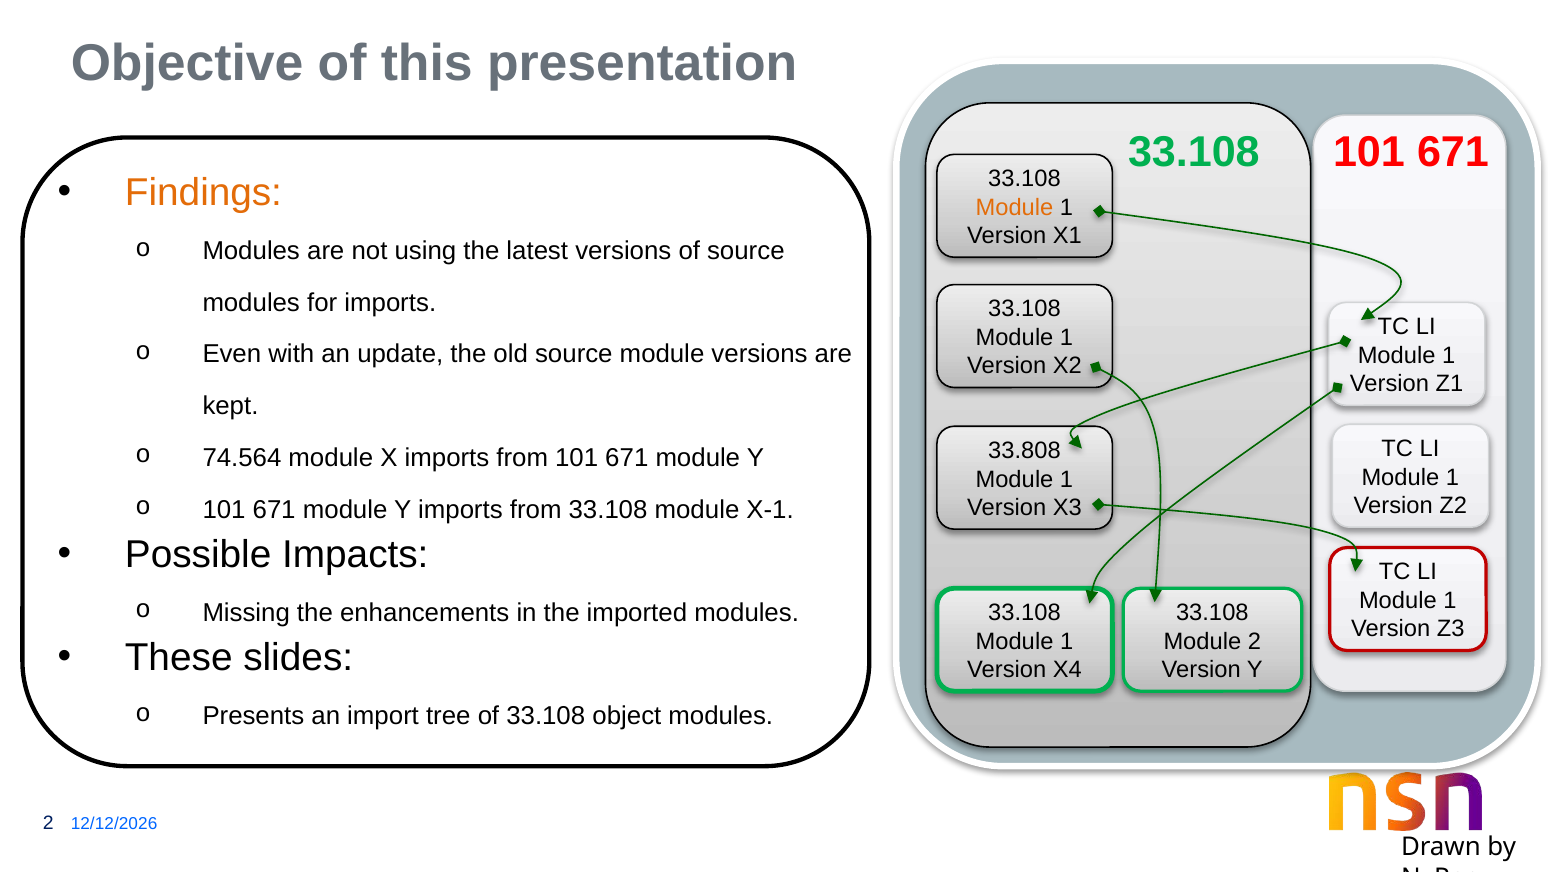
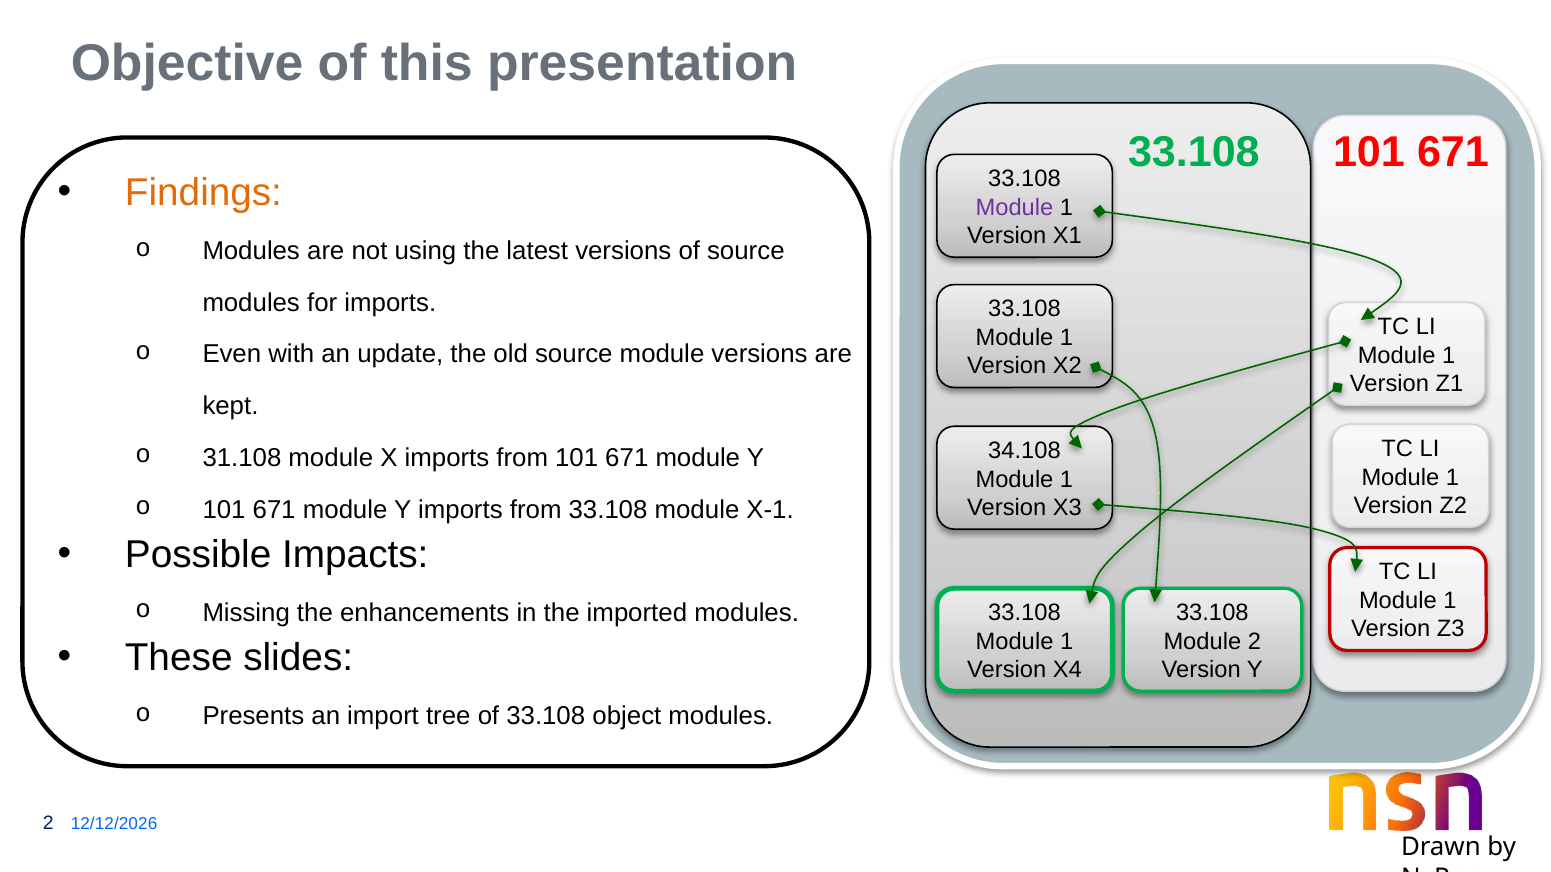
Module colour: orange -> purple (1014, 207)
33.808: 33.808 -> 34.108 (1025, 451)
74.564: 74.564 -> 31.108 (242, 458)
